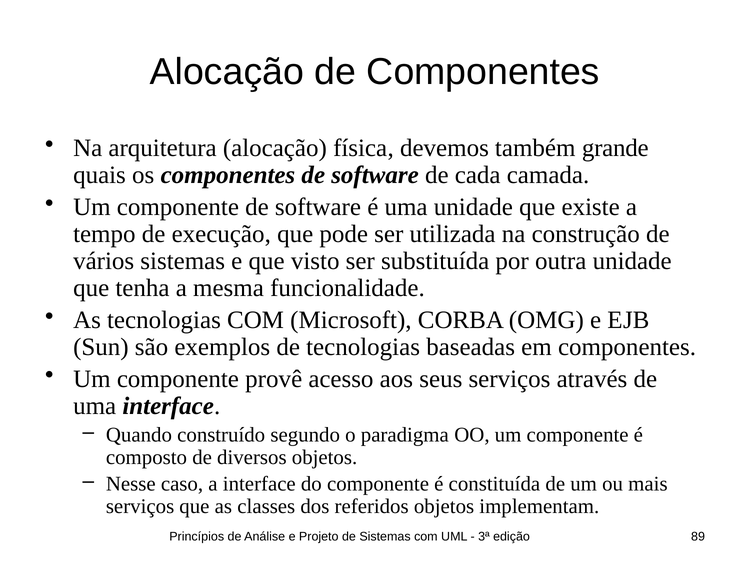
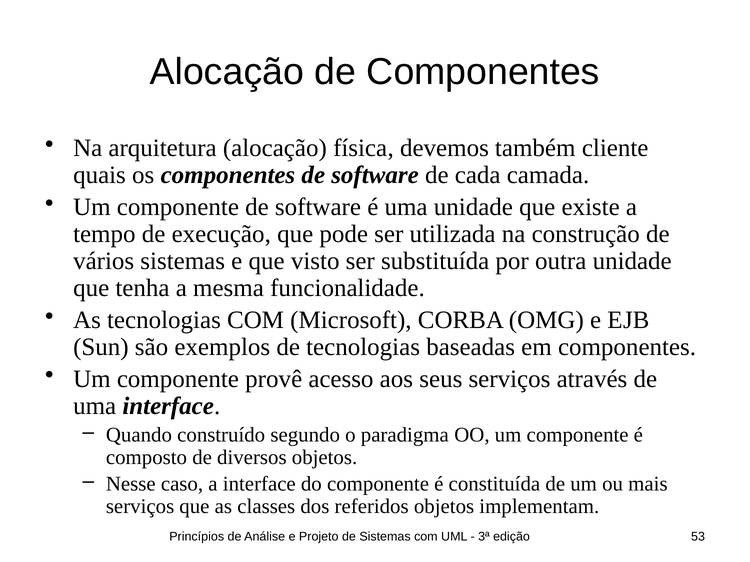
grande: grande -> cliente (615, 148)
89: 89 -> 53 (698, 537)
